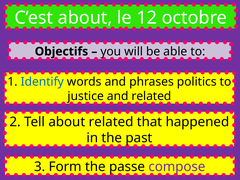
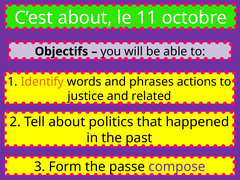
12: 12 -> 11 (147, 18)
Identify colour: blue -> orange (42, 82)
politics: politics -> actions (197, 82)
about related: related -> politics (111, 122)
